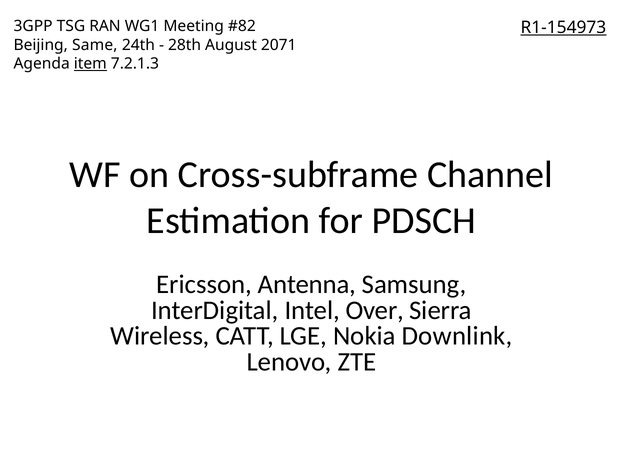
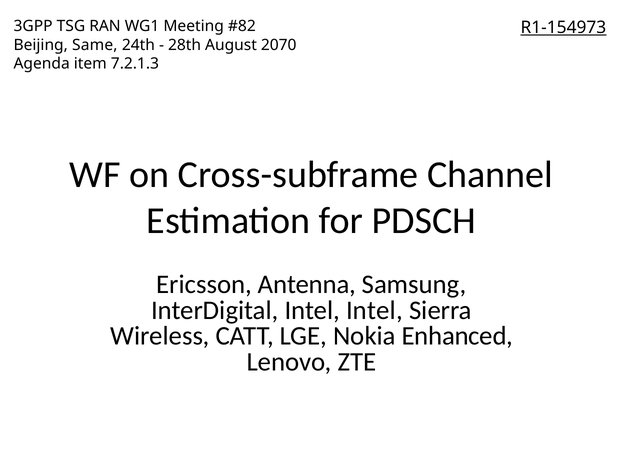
2071: 2071 -> 2070 (279, 45)
item underline: present -> none (90, 64)
Intel Over: Over -> Intel (374, 311)
Downlink: Downlink -> Enhanced (457, 336)
